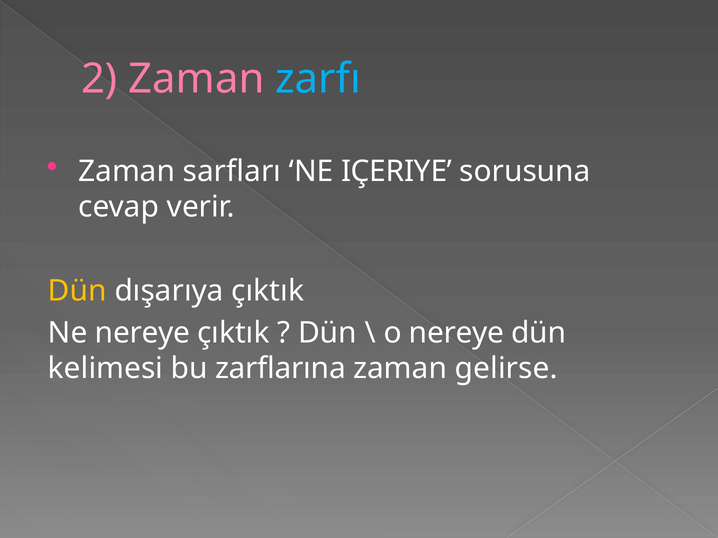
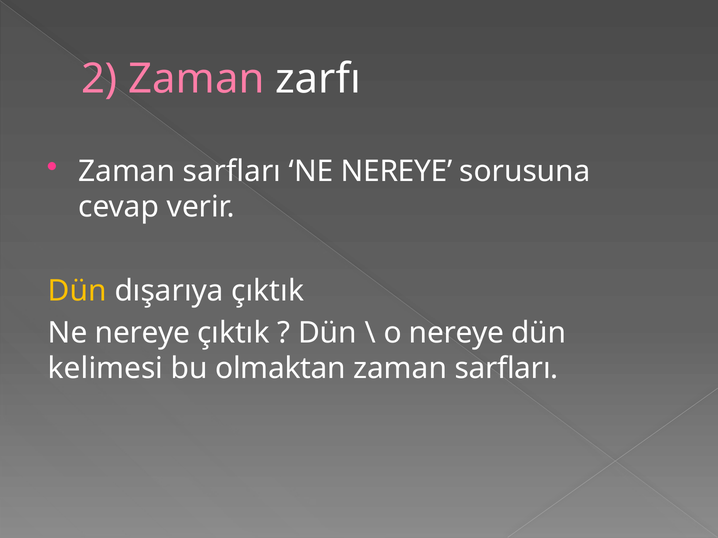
zarfı colour: light blue -> white (318, 79)
sarfları NE IÇERIYE: IÇERIYE -> NEREYE (397, 171)
zarflarına: zarflarına -> olmaktan (280, 369)
gelirse: gelirse -> sarfları (506, 369)
